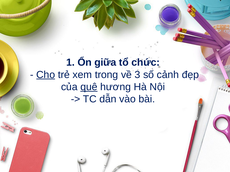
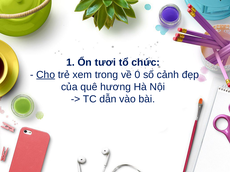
giữa: giữa -> tươi (105, 63)
3: 3 -> 0 (137, 75)
quê underline: present -> none (89, 87)
